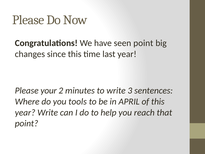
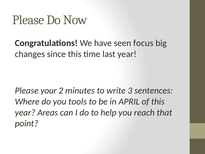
seen point: point -> focus (143, 43)
year Write: Write -> Areas (48, 112)
